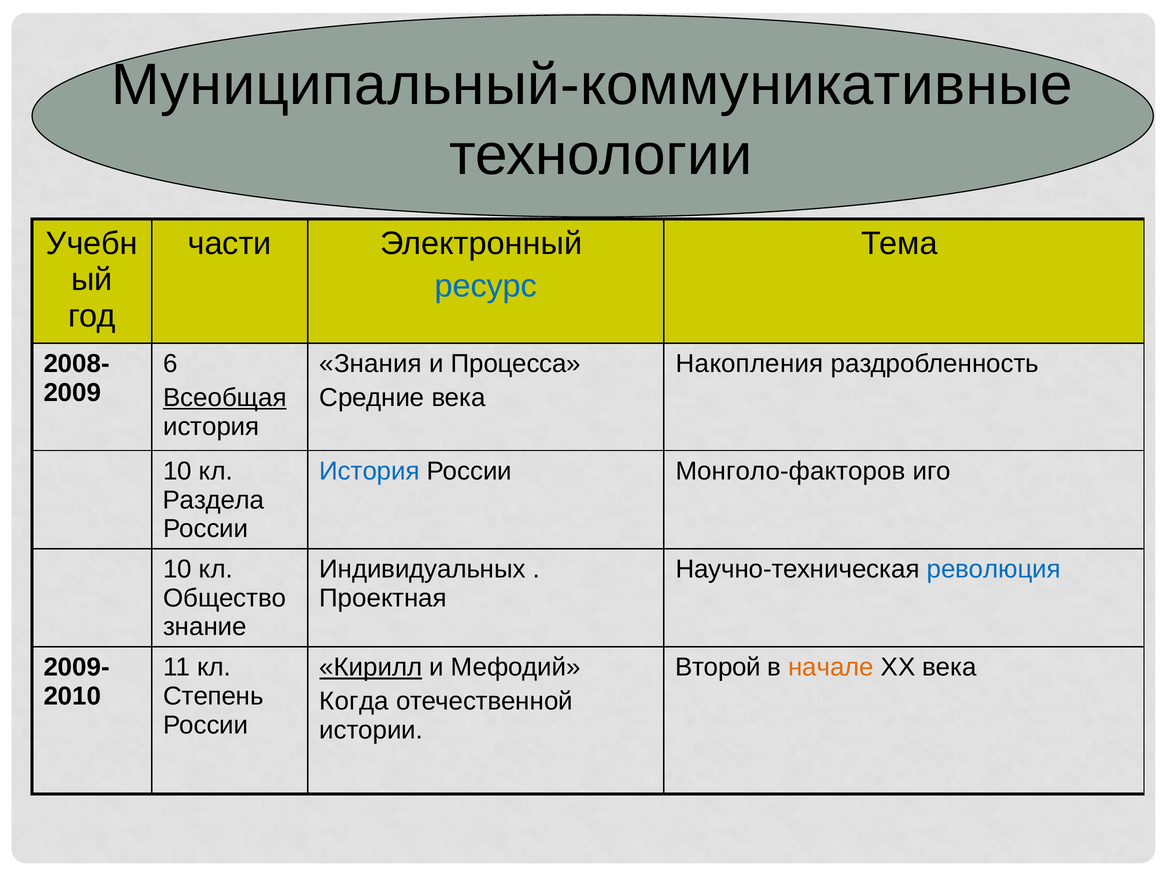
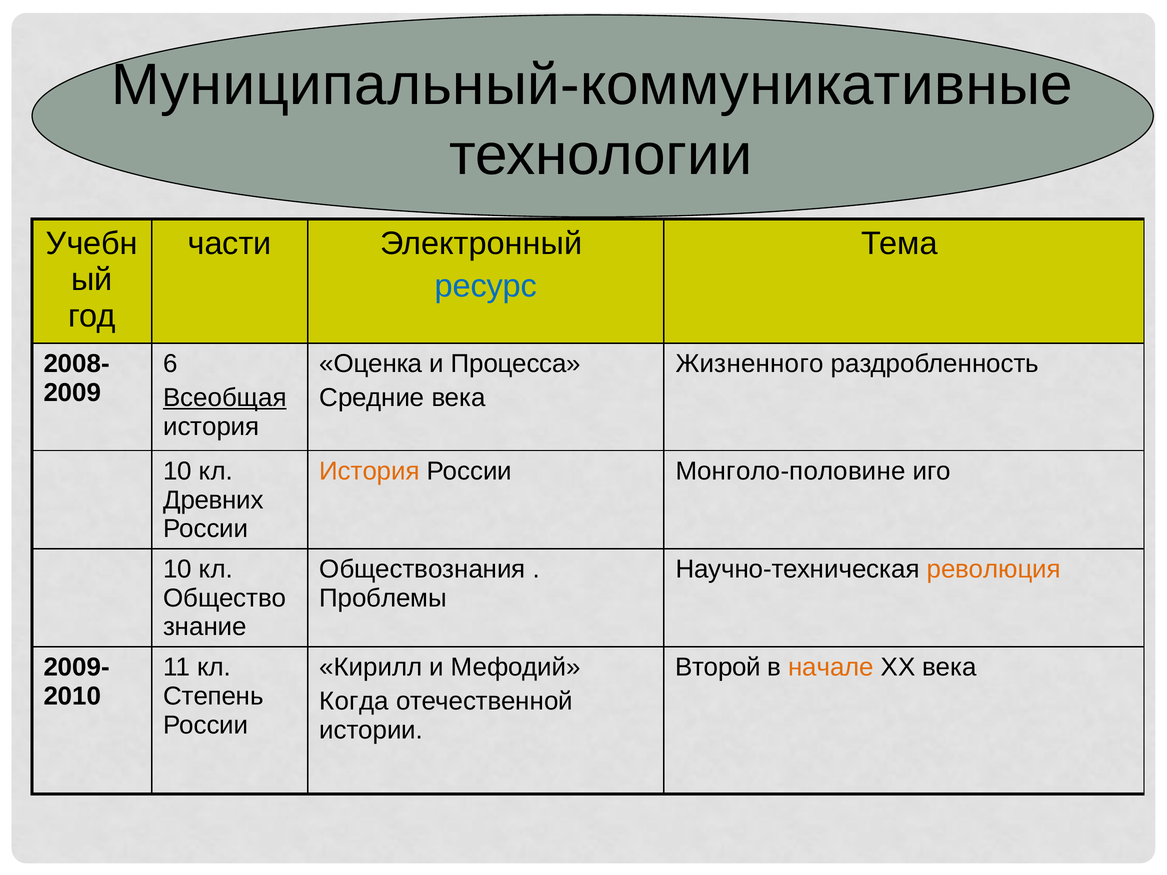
Знания: Знания -> Оценка (371, 364)
Накопления: Накопления -> Жизненного (750, 364)
История colour: blue -> orange (370, 471)
Монголо-факторов: Монголо-факторов -> Монголо-половине (791, 471)
Раздела: Раздела -> Древних (213, 500)
Индивидуальных: Индивидуальных -> Обществознания (422, 569)
революция colour: blue -> orange (994, 569)
Проектная: Проектная -> Проблемы (383, 598)
Кирилл underline: present -> none (371, 668)
